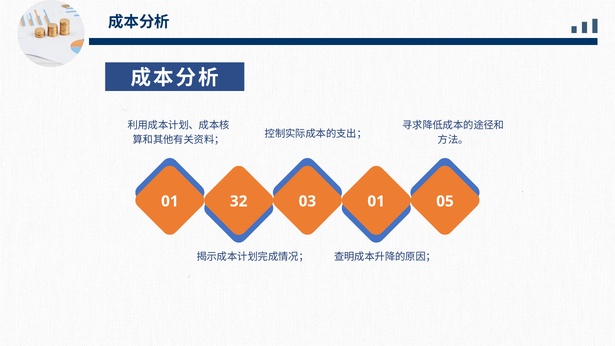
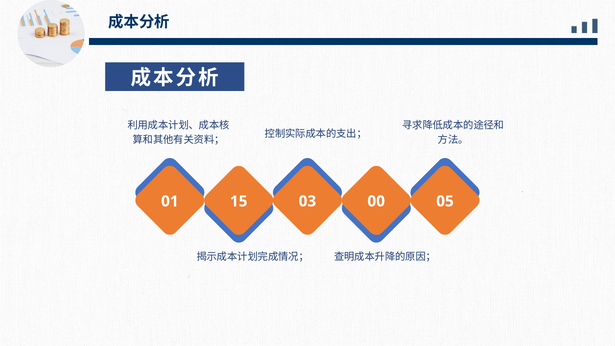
32: 32 -> 15 (239, 201)
03 01: 01 -> 00 (376, 201)
